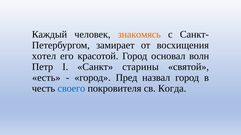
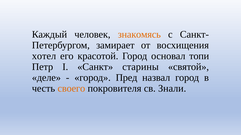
волн: волн -> топи (199, 56)
есть: есть -> деле (46, 78)
своего colour: blue -> orange (71, 89)
Когда: Когда -> Знали (172, 89)
